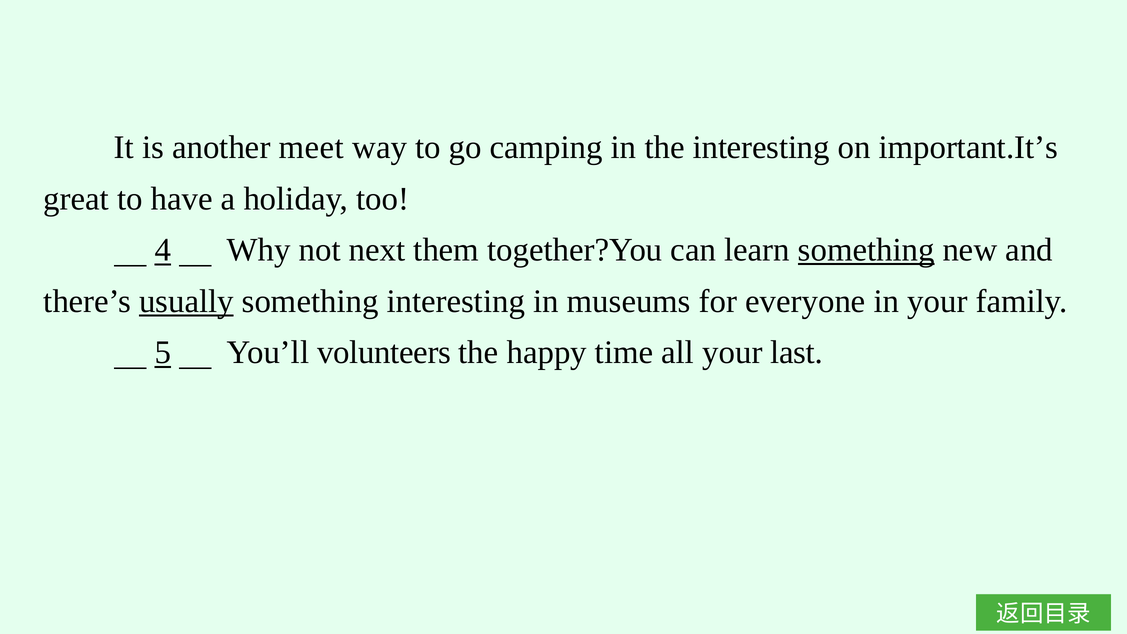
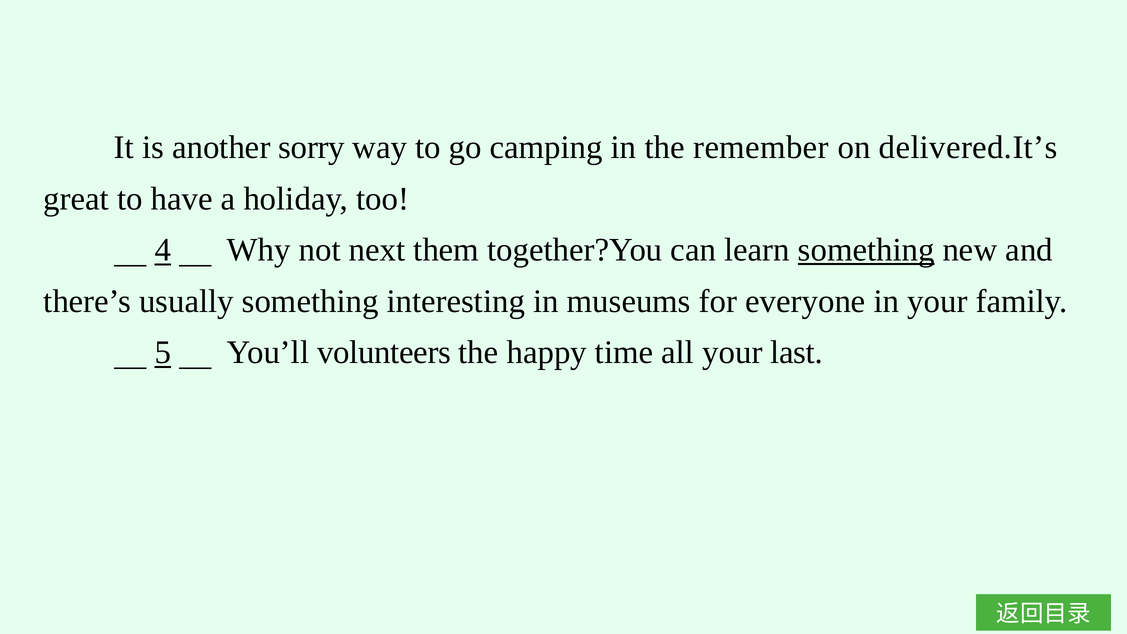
meet: meet -> sorry (312, 147)
the interesting: interesting -> remember (761, 147)
important.It’s: important.It’s -> delivered.It’s (968, 147)
usually underline: present -> none (186, 301)
